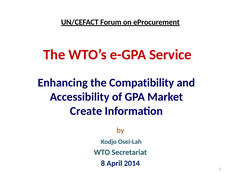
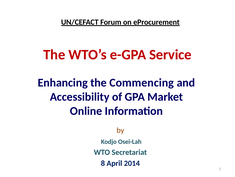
Compatibility: Compatibility -> Commencing (142, 82)
Create: Create -> Online (86, 111)
